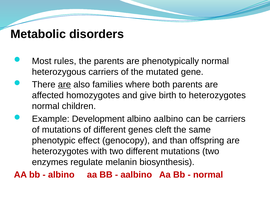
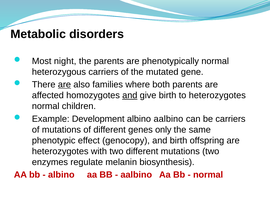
rules: rules -> night (65, 61)
and underline: none -> present (130, 95)
cleft: cleft -> only (163, 129)
and than: than -> birth (179, 140)
